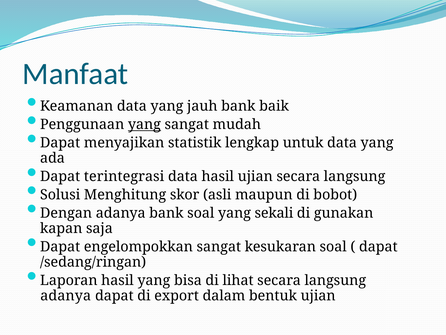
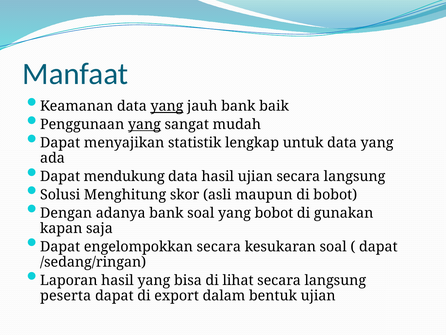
yang underline: none -> present (167, 106)
terintegrasi: terintegrasi -> mendukung (124, 176)
yang sekali: sekali -> bobot (274, 213)
engelompokkan sangat: sangat -> secara (219, 246)
adanya: adanya -> peserta (66, 295)
